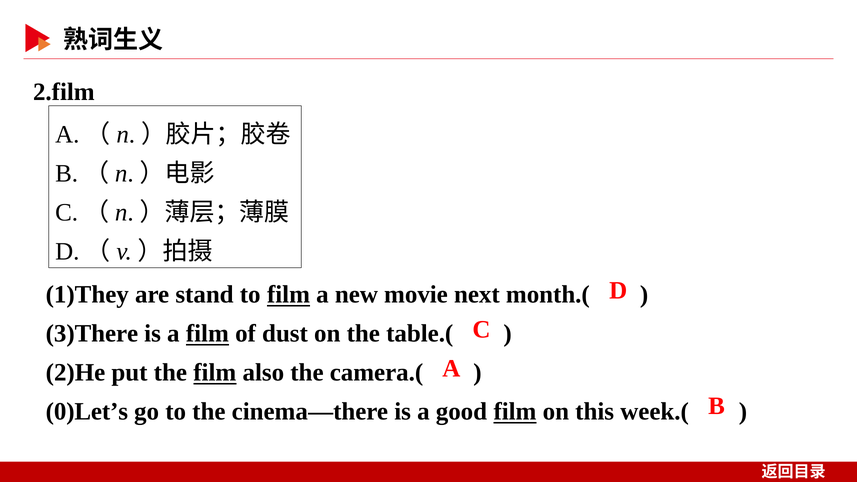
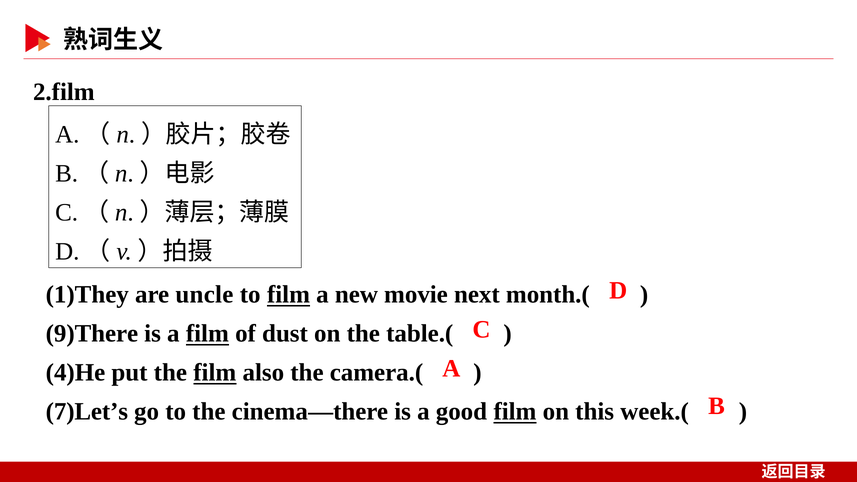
stand: stand -> uncle (204, 295)
3)There: 3)There -> 9)There (92, 334)
2)He: 2)He -> 4)He (75, 373)
0)Let’s: 0)Let’s -> 7)Let’s (87, 412)
